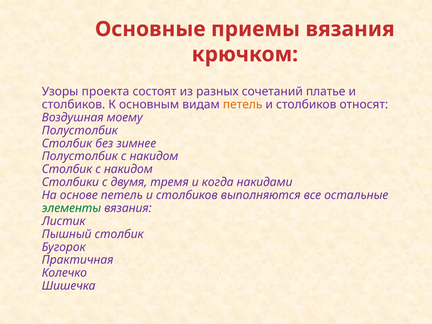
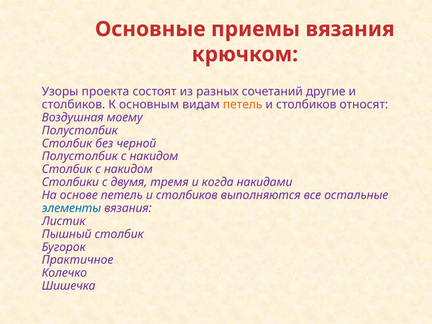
платье: платье -> другие (326, 92)
зимнее: зимнее -> черной (136, 143)
элементы colour: green -> blue (71, 208)
Практичная: Практичная -> Практичное (78, 260)
